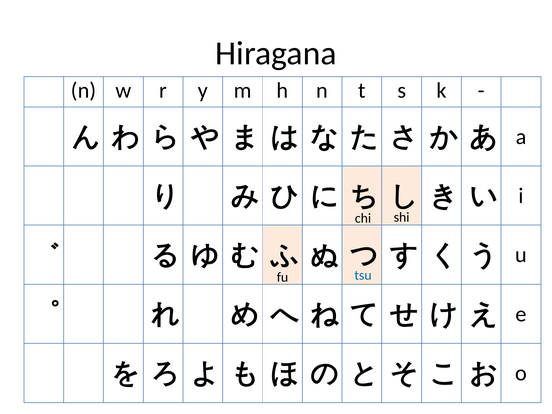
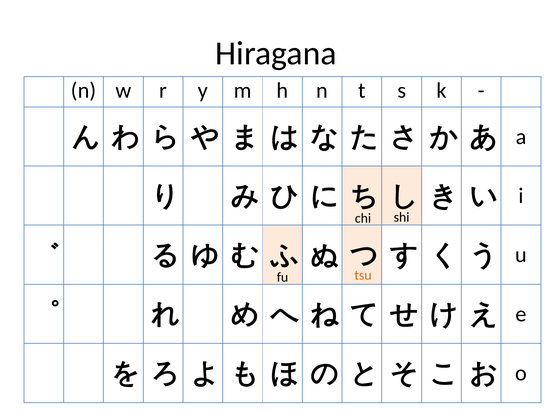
tsu colour: blue -> orange (363, 275)
